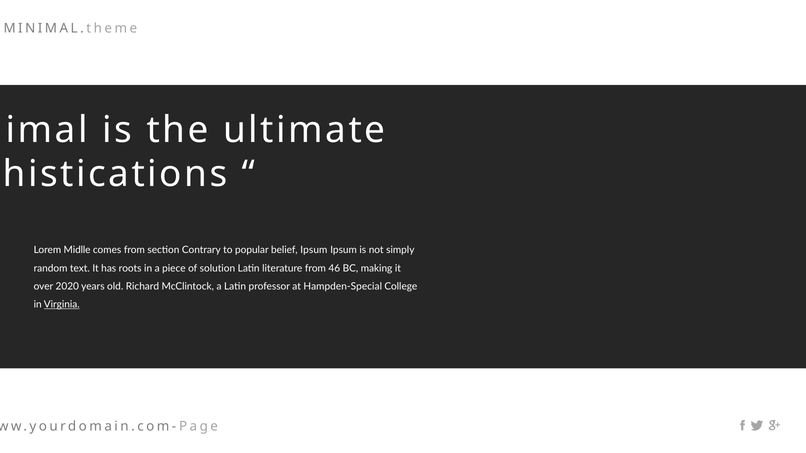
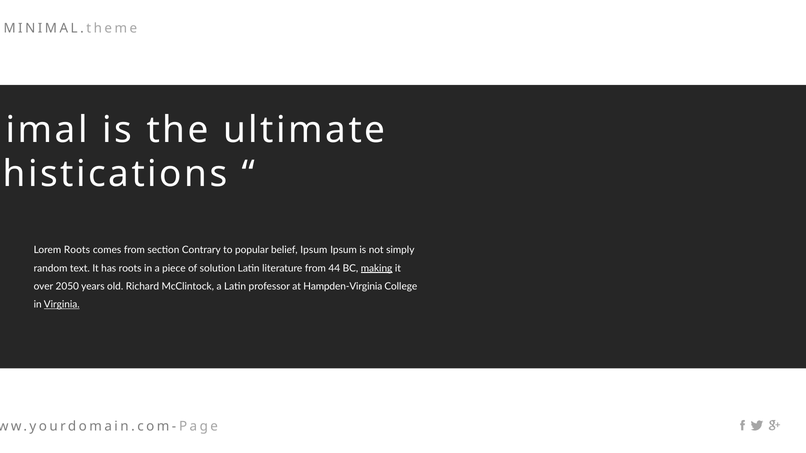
Lorem Midlle: Midlle -> Roots (77, 250)
46: 46 -> 44 (334, 268)
making underline: none -> present (377, 268)
2020: 2020 -> 2050 (67, 287)
Hampden-Special: Hampden-Special -> Hampden-Virginia (343, 287)
